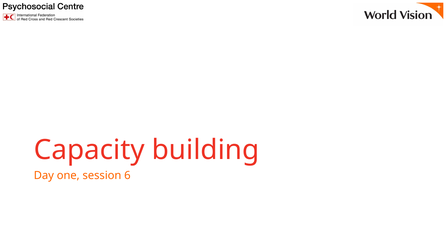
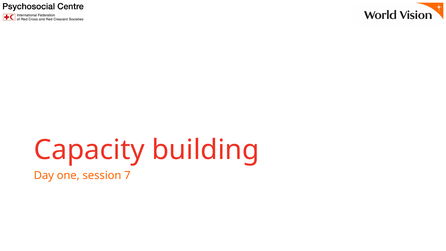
6: 6 -> 7 (127, 176)
